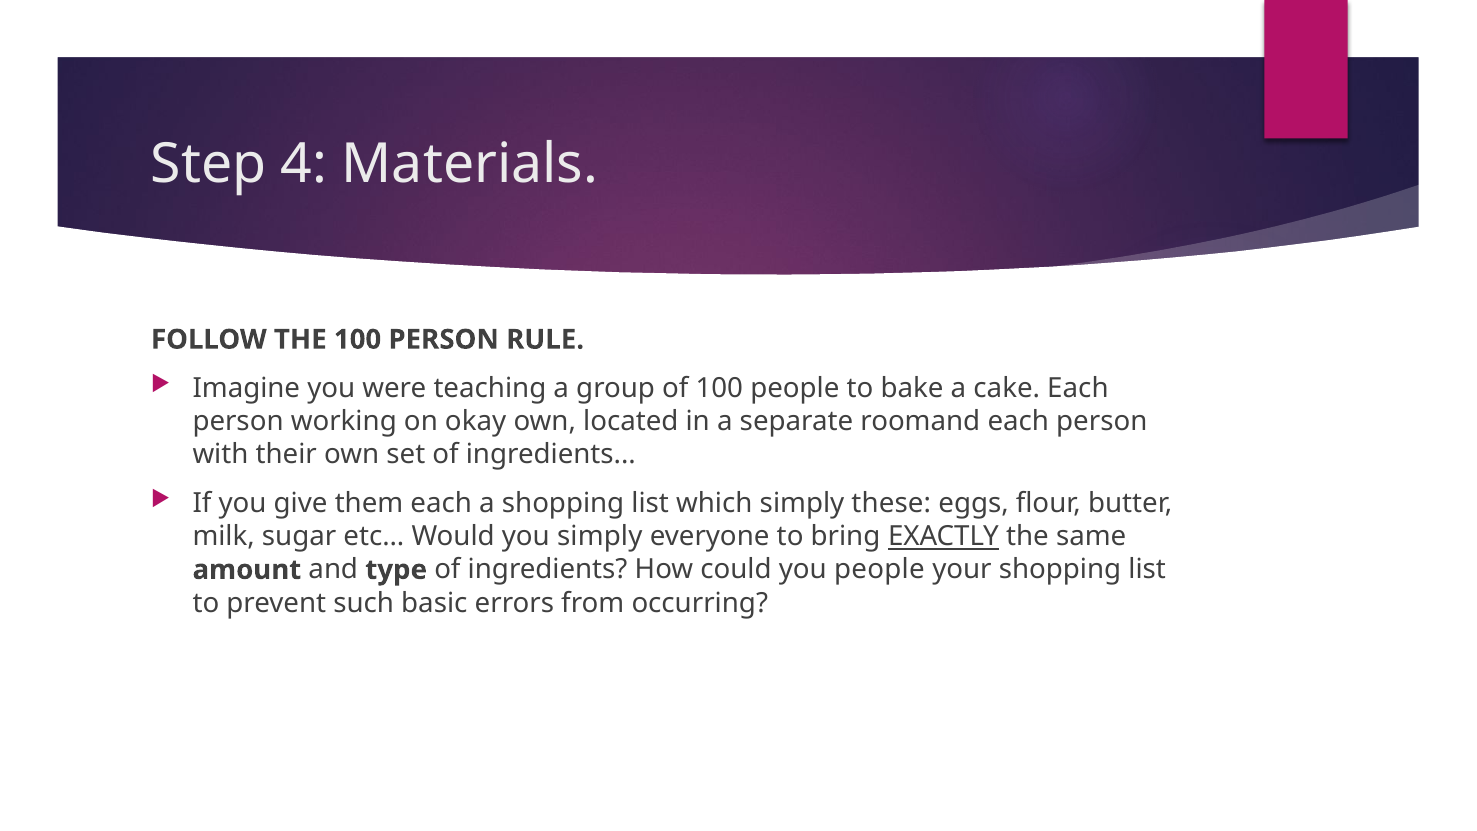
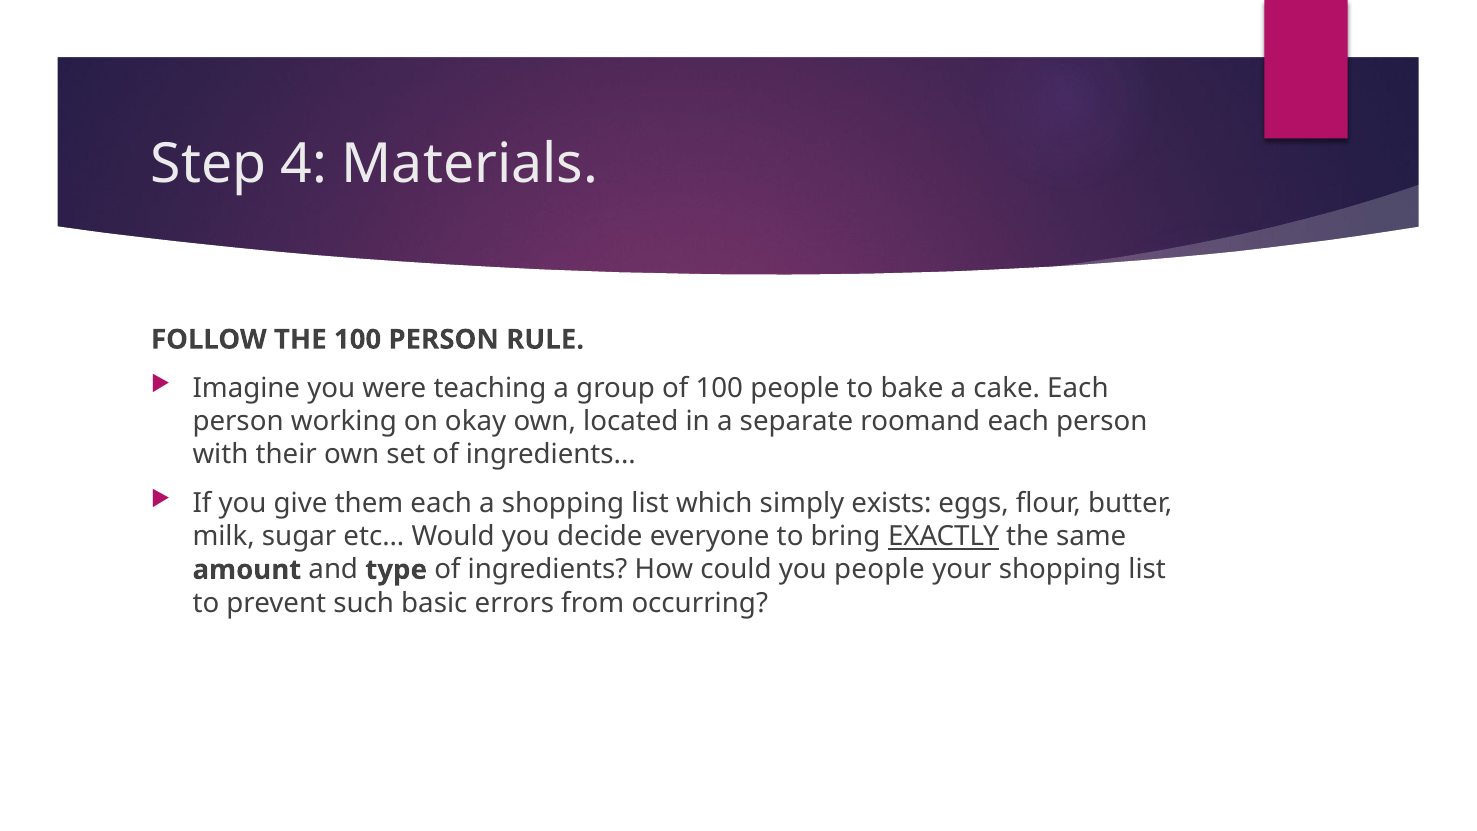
these: these -> exists (891, 503)
you simply: simply -> decide (600, 536)
